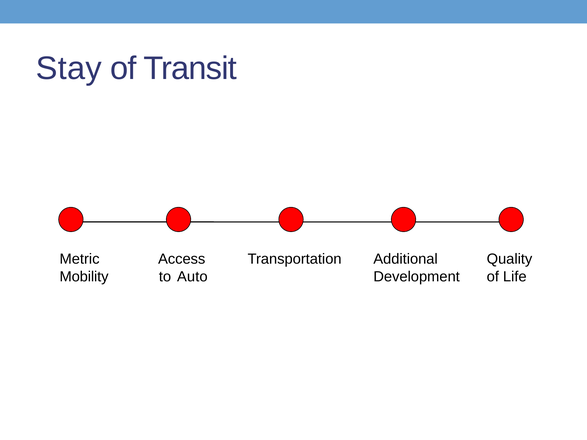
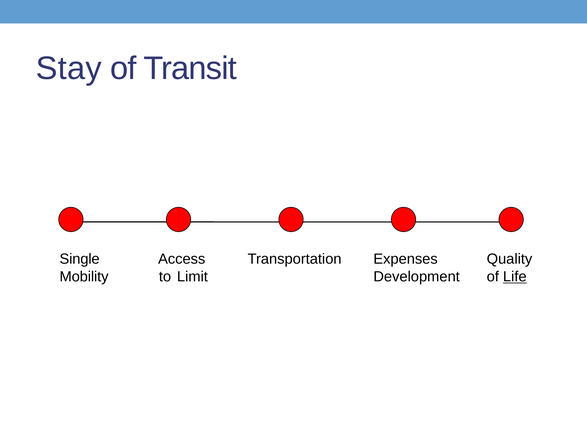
Metric: Metric -> Single (80, 259)
Additional: Additional -> Expenses (406, 259)
Auto: Auto -> Limit (192, 277)
Life underline: none -> present (515, 277)
